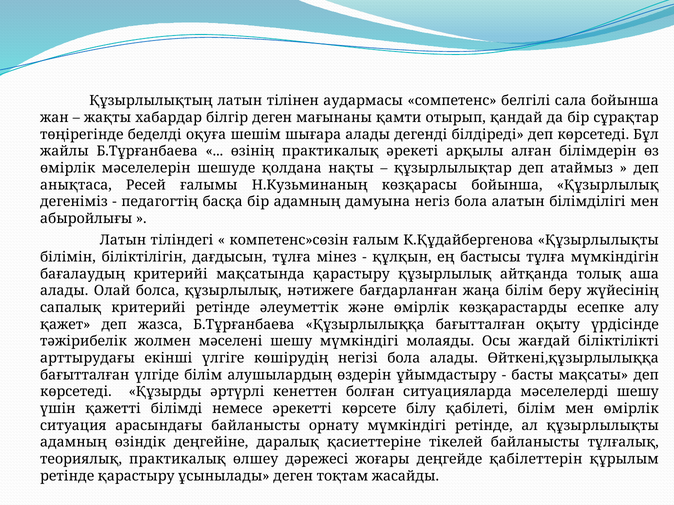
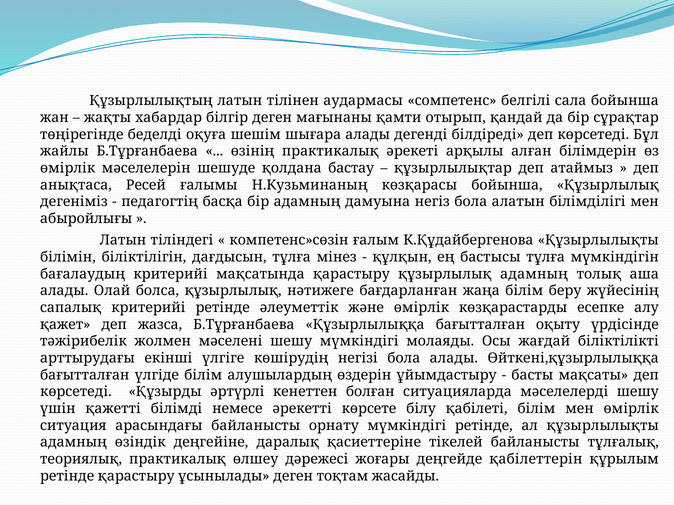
нақты: нақты -> бастау (351, 168)
құзырлылық айтқанда: айтқанда -> адамның (534, 274)
